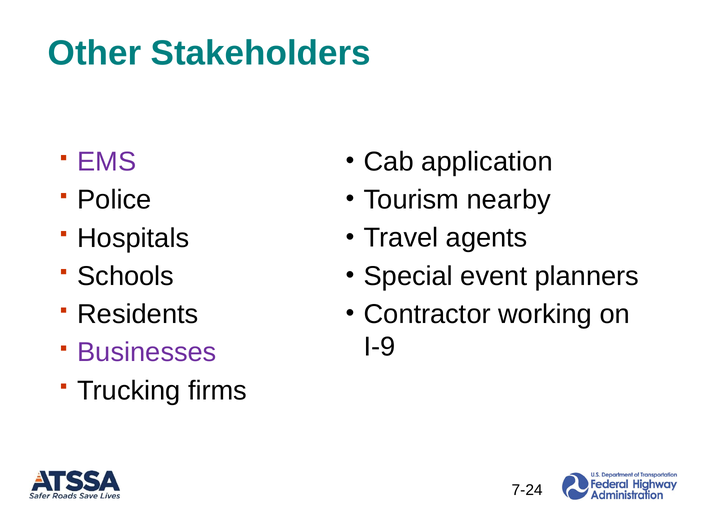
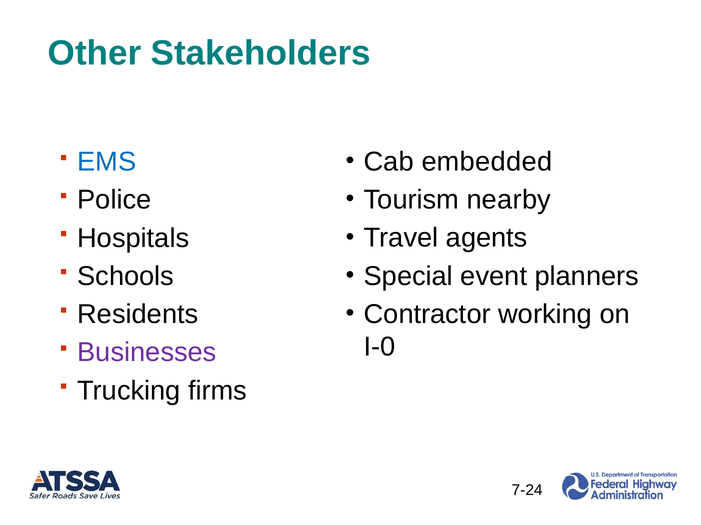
application: application -> embedded (487, 162)
EMS colour: purple -> blue (107, 162)
I-9: I-9 -> I-0 (380, 347)
